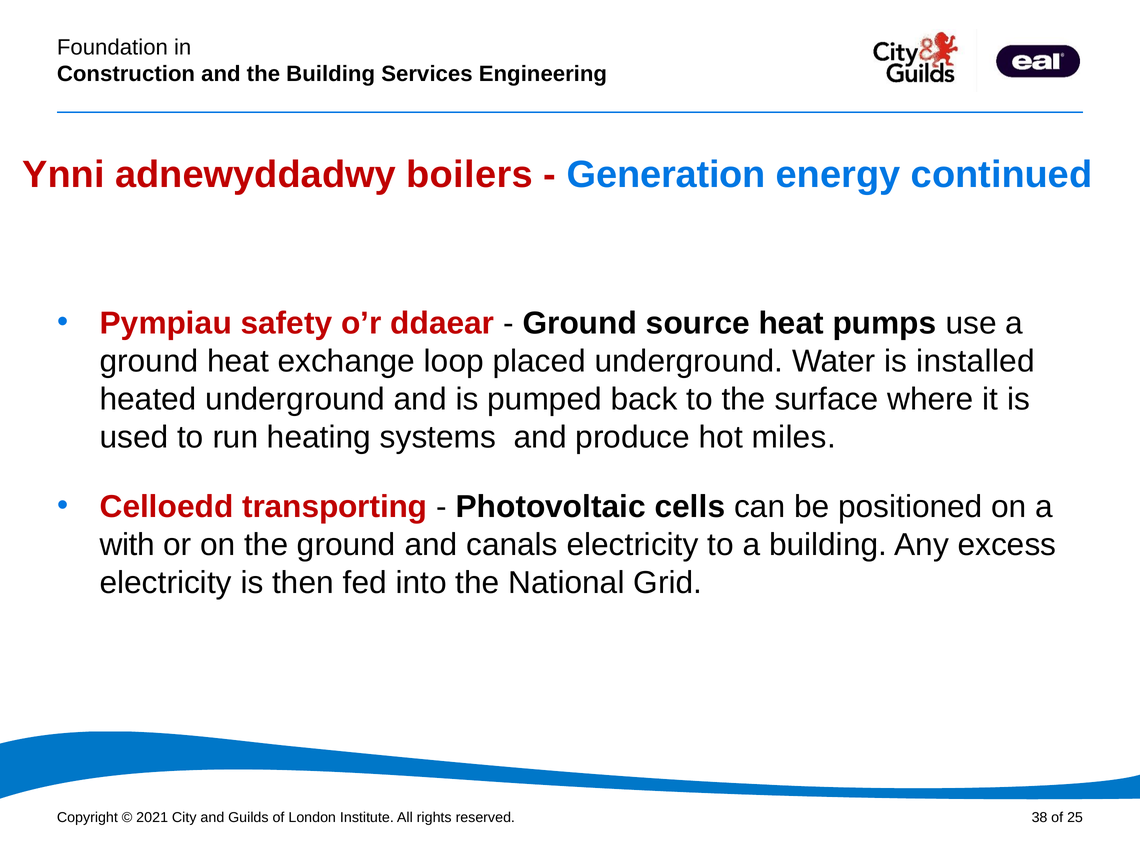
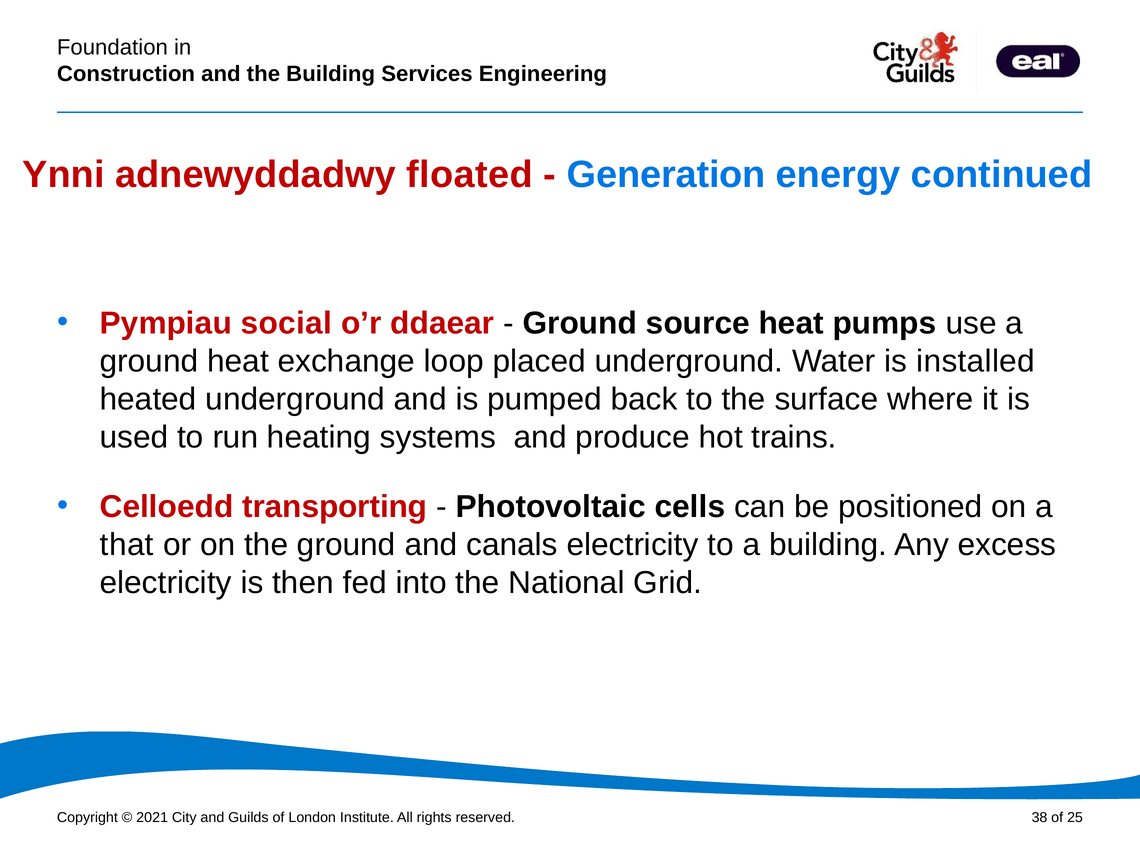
boilers: boilers -> floated (470, 175)
safety: safety -> social (286, 323)
miles: miles -> trains (794, 437)
with: with -> that (127, 545)
